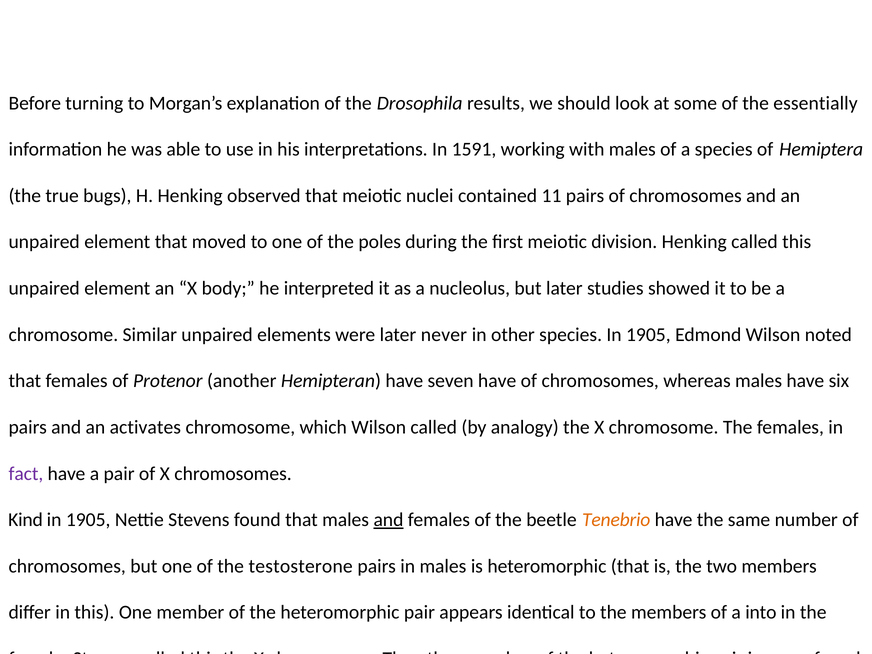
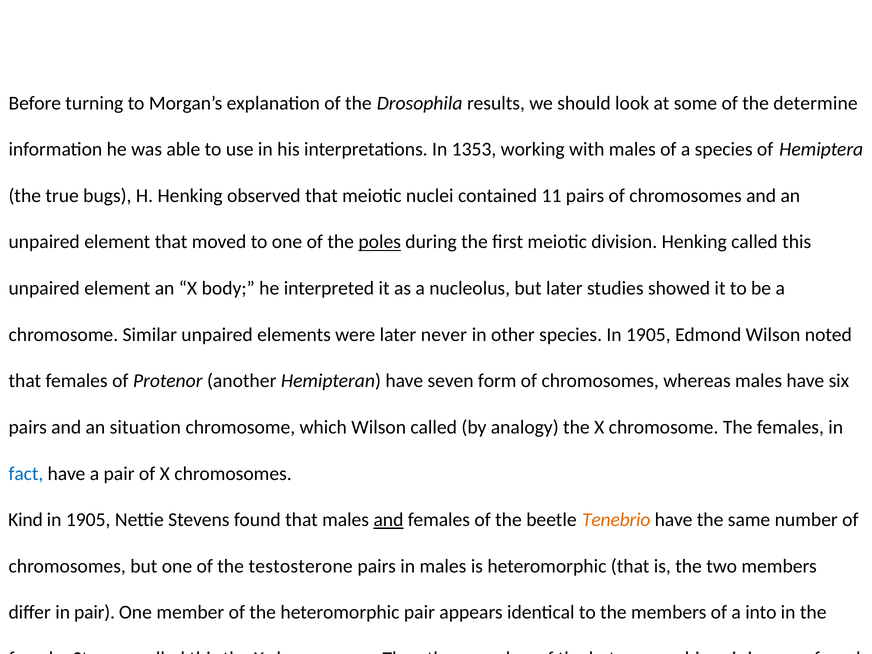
essentially: essentially -> determine (816, 103)
1591: 1591 -> 1353 (474, 149)
poles underline: none -> present (380, 242)
seven have: have -> form (497, 381)
an activates: activates -> situation (145, 427)
fact colour: purple -> blue (26, 474)
in this: this -> pair (95, 612)
